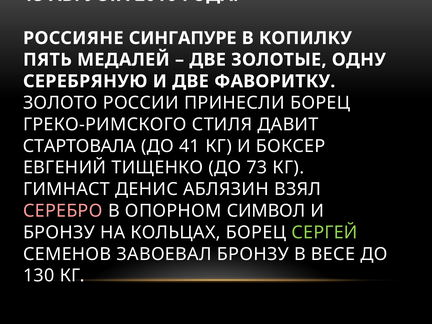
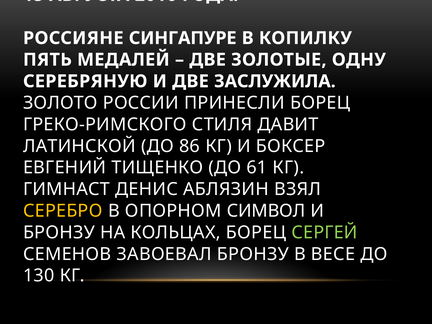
ФАВОРИТКУ: ФАВОРИТКУ -> ЗАСЛУЖИЛА (275, 81)
СТАРТОВАЛА: СТАРТОВАЛА -> ЛАТИНСКОЙ (79, 146)
41: 41 -> 86 (190, 146)
73: 73 -> 61 (257, 168)
СЕРЕБРО colour: pink -> yellow (63, 211)
